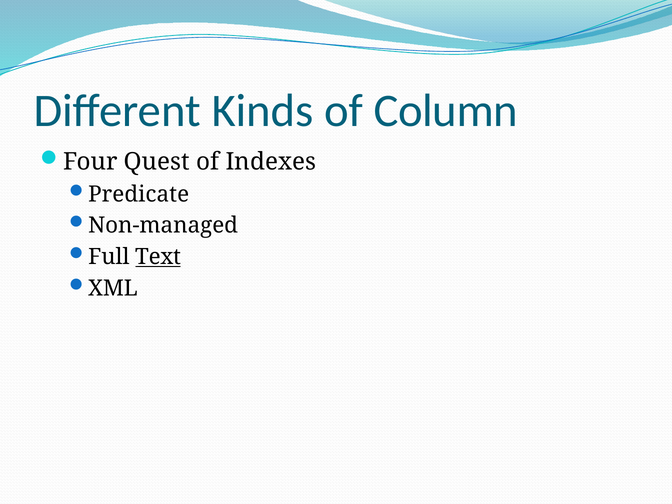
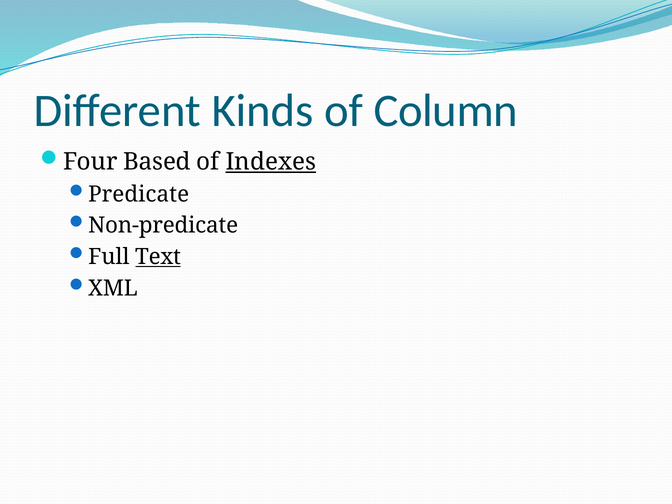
Quest: Quest -> Based (157, 162)
Indexes underline: none -> present (271, 162)
Non-managed: Non-managed -> Non-predicate (163, 225)
